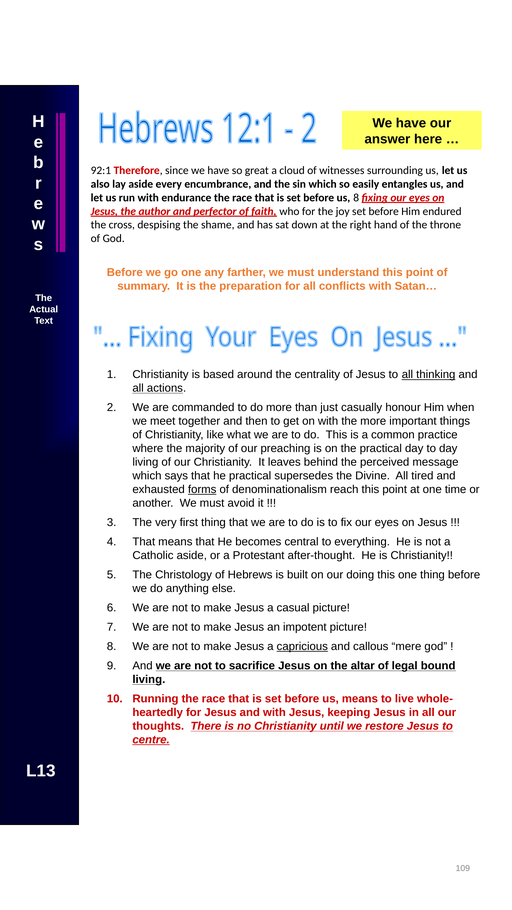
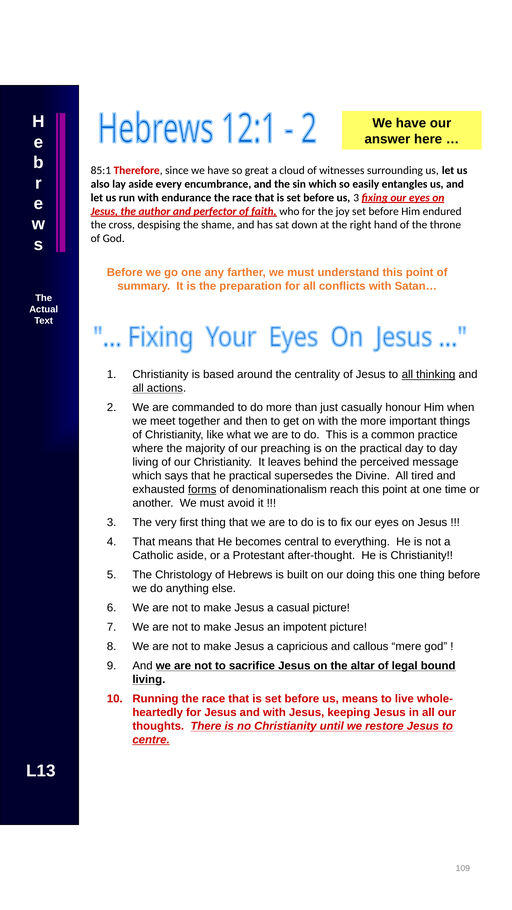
92:1: 92:1 -> 85:1 (101, 170)
us 8: 8 -> 3 (356, 198)
capricious underline: present -> none (302, 647)
